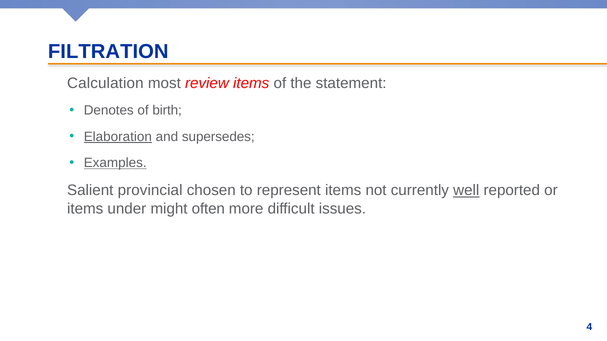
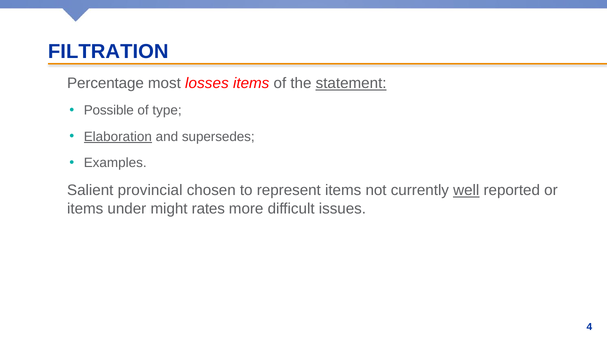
Calculation: Calculation -> Percentage (105, 83)
review: review -> losses (207, 83)
statement underline: none -> present (351, 83)
Denotes: Denotes -> Possible (109, 111)
birth: birth -> type (167, 111)
Examples underline: present -> none (115, 163)
often: often -> rates (208, 209)
